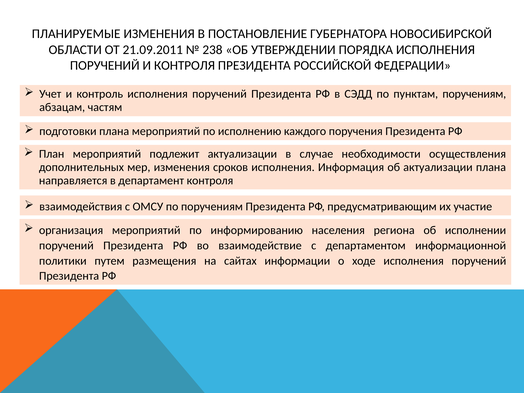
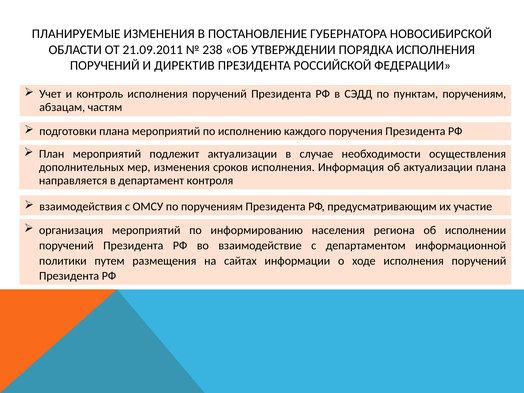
И КОНТРОЛЯ: КОНТРОЛЯ -> ДИРЕКТИВ (184, 66)
